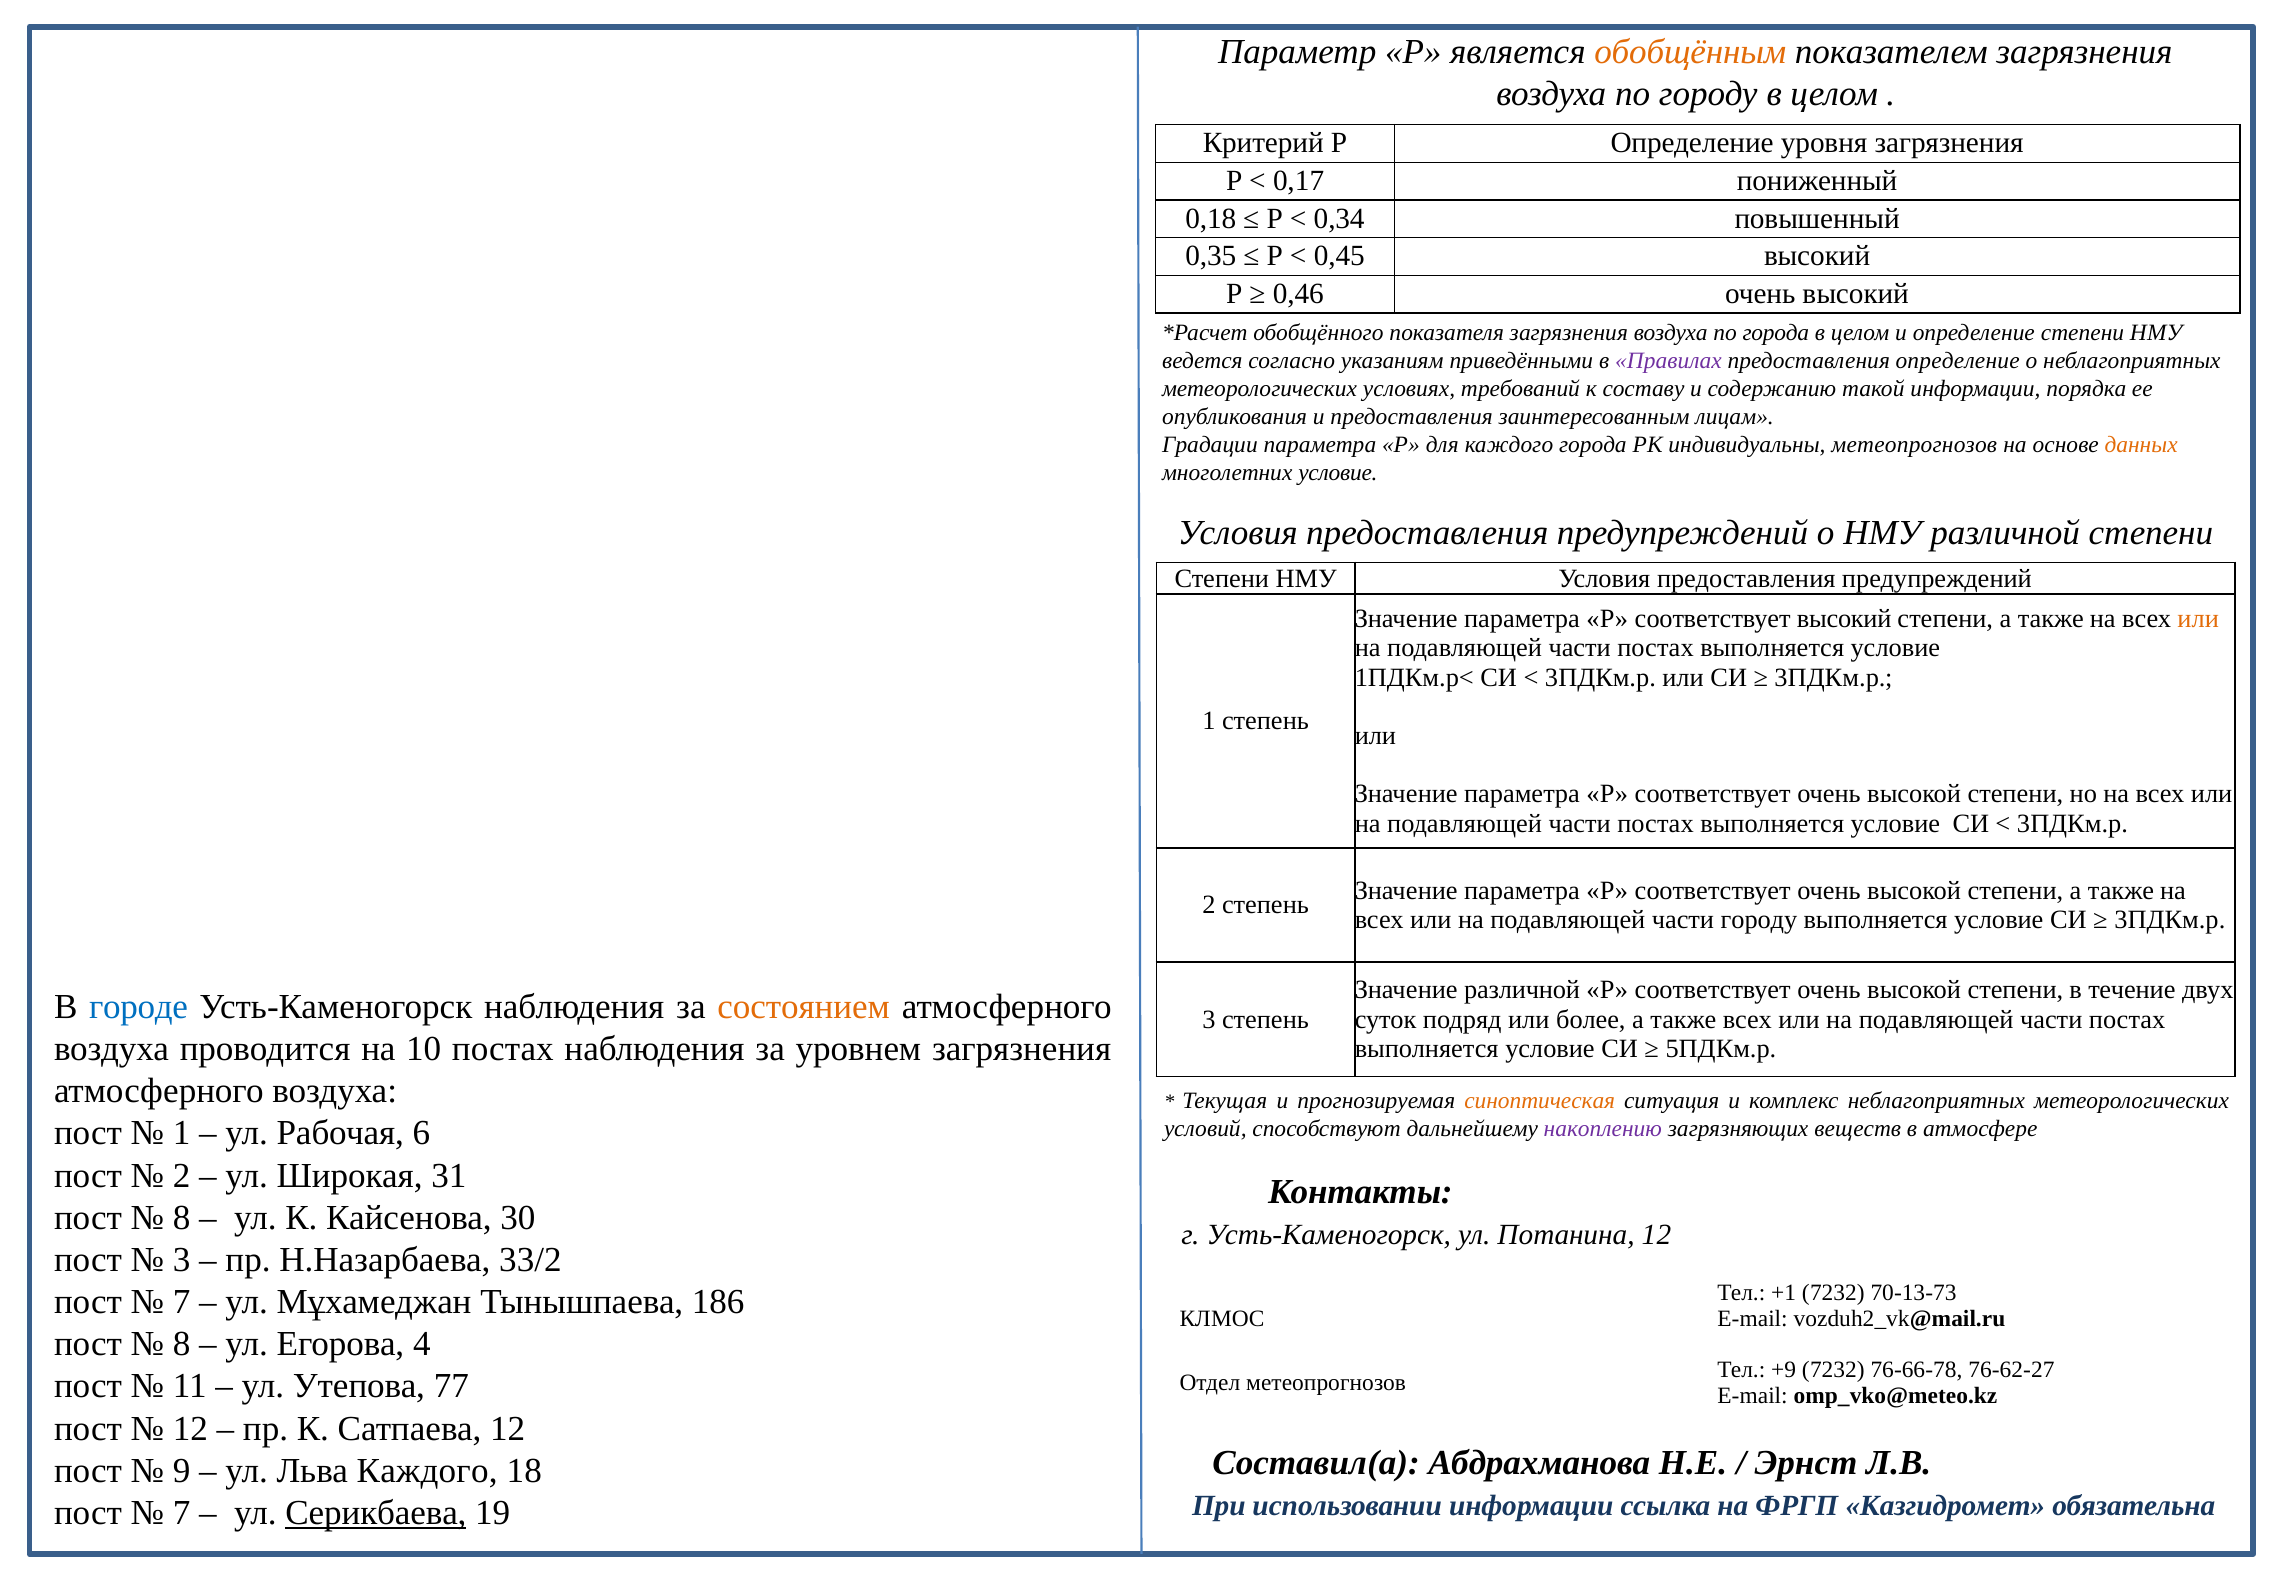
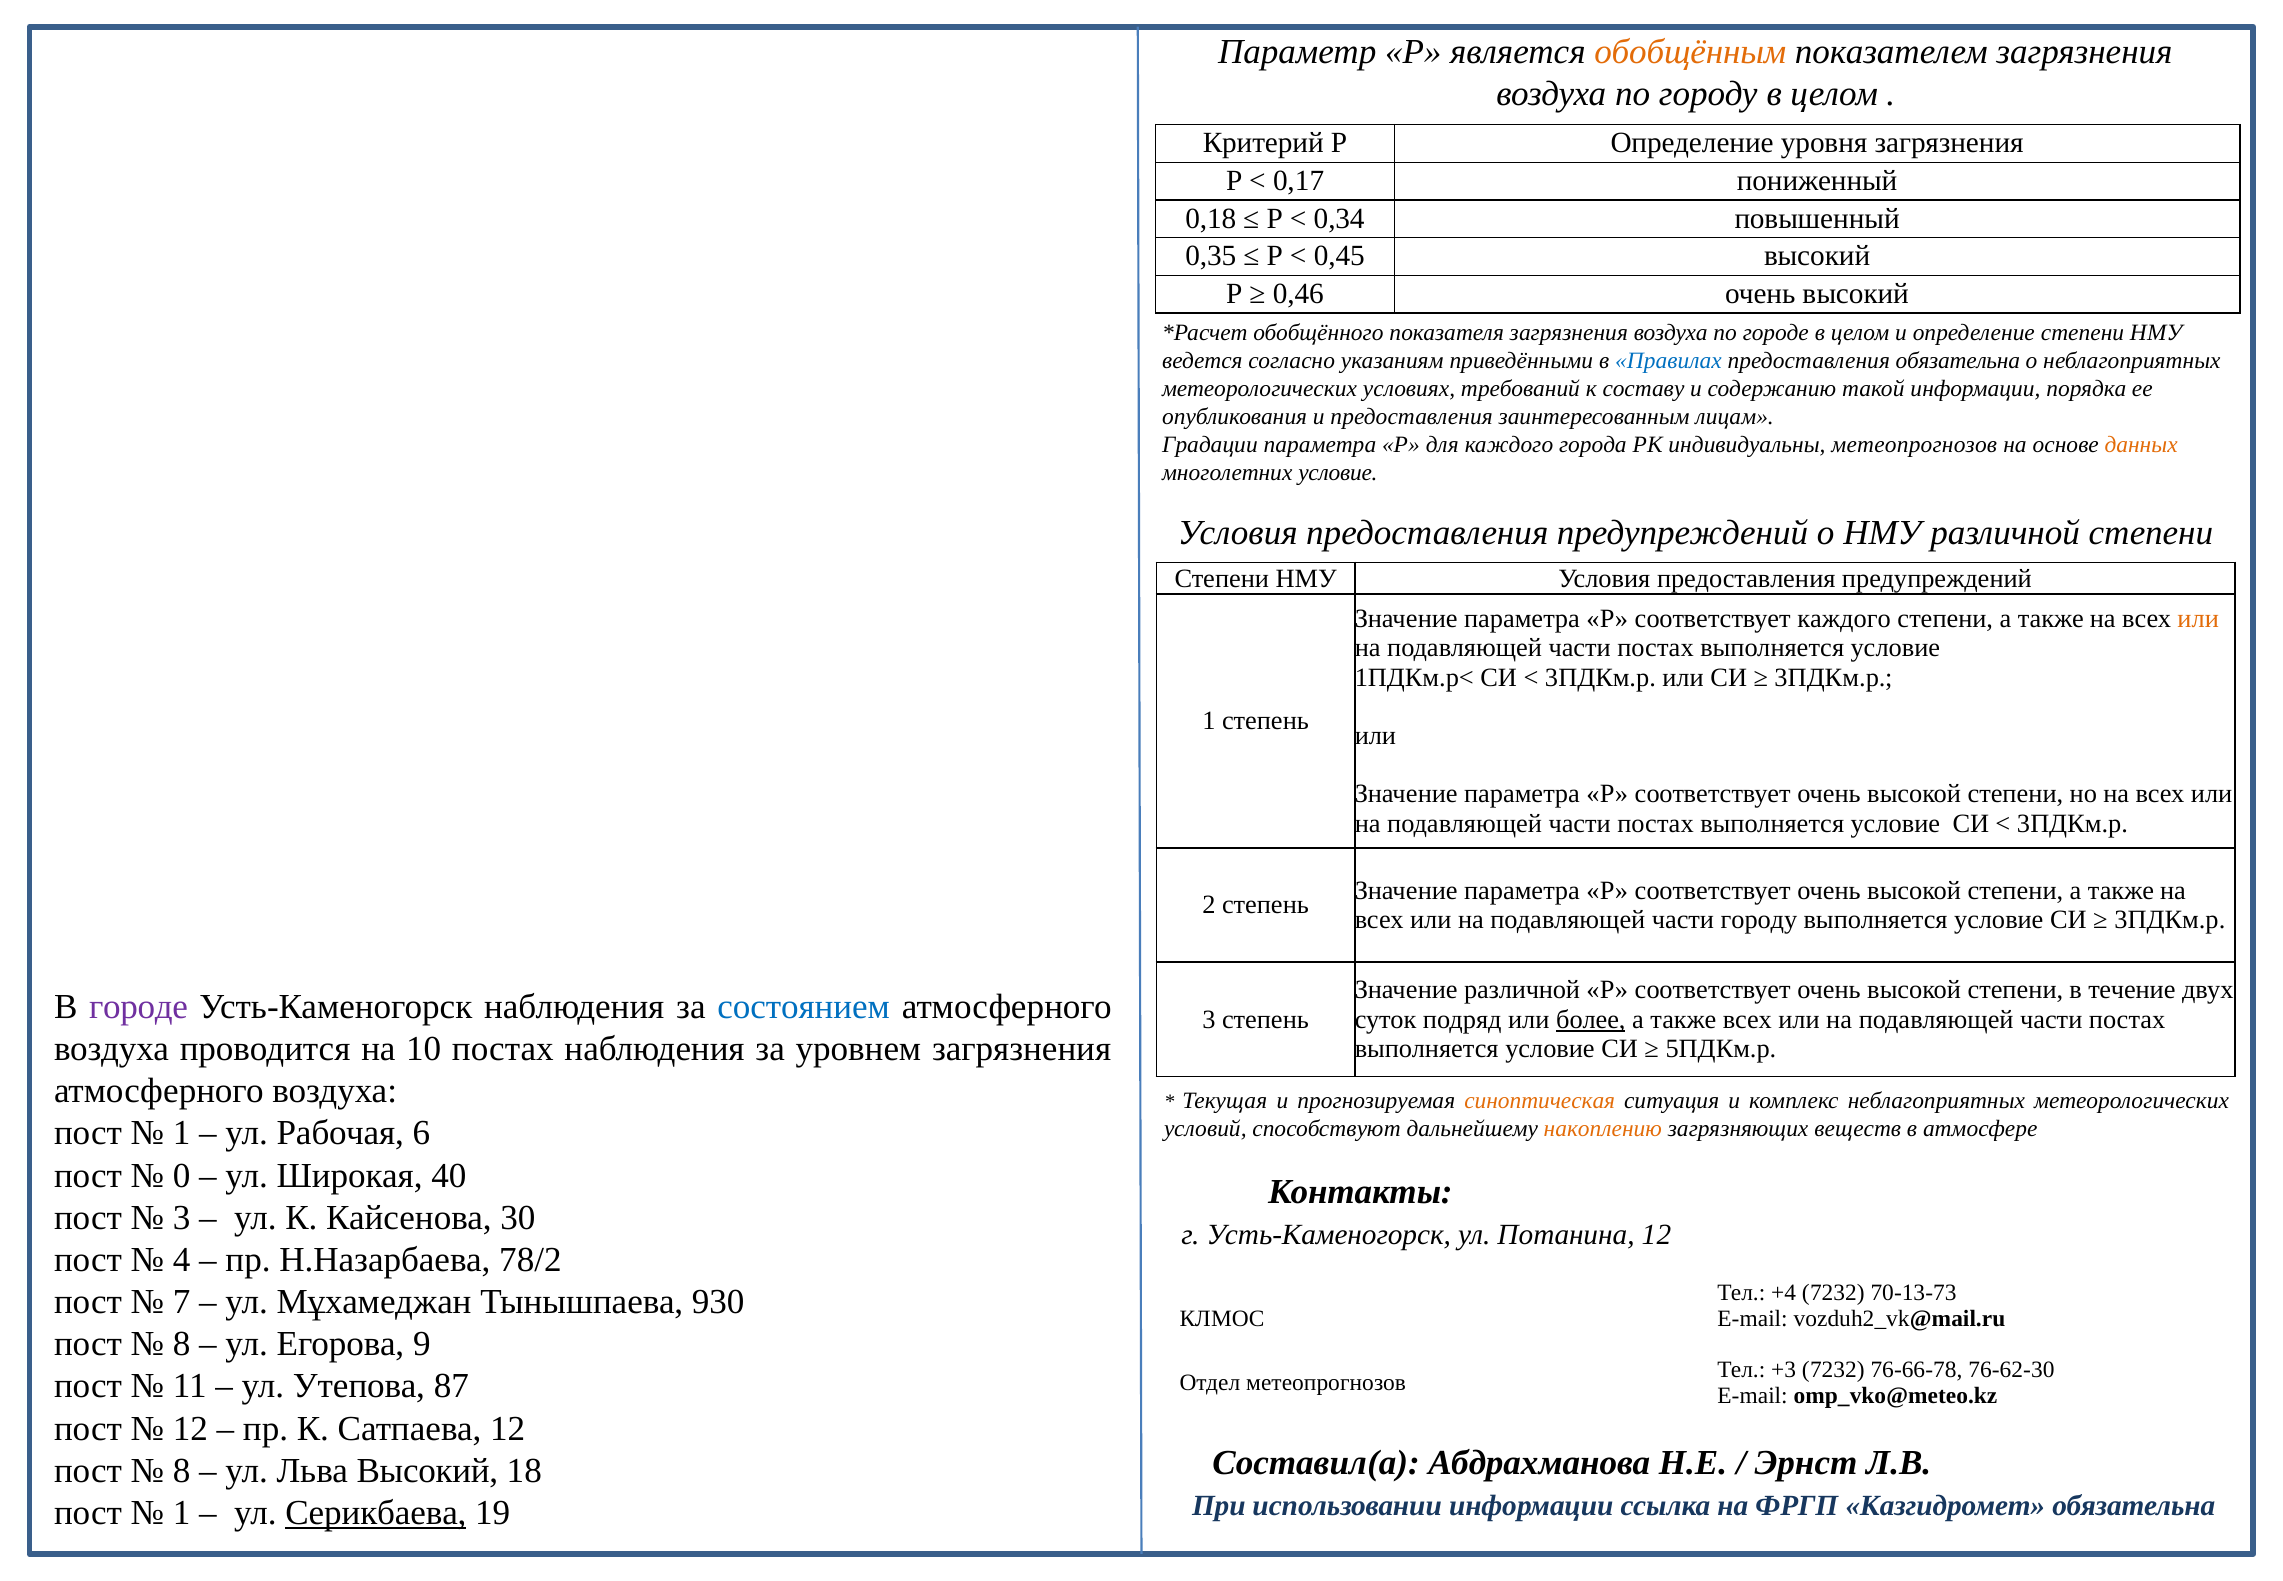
по города: города -> городе (1776, 333)
Правилах colour: purple -> blue (1668, 361)
предоставления определение: определение -> обязательна (1958, 361)
соответствует высокий: высокий -> каждого (1844, 619)
городе colour: blue -> purple (139, 1007)
состоянием colour: orange -> blue (804, 1007)
более underline: none -> present (1591, 1019)
накоплению colour: purple -> orange (1603, 1129)
2: 2 -> 0 (182, 1175)
31: 31 -> 40 (449, 1175)
8: 8 -> 3 (182, 1217)
3: 3 -> 4 (182, 1259)
33/2: 33/2 -> 78/2 (530, 1259)
+1: +1 -> +4 (1784, 1292)
186: 186 -> 930 (718, 1302)
4: 4 -> 9 (422, 1344)
+9: +9 -> +3 (1784, 1370)
76-62-27: 76-62-27 -> 76-62-30 (2011, 1370)
77: 77 -> 87 (451, 1386)
9: 9 -> 8 (182, 1470)
Льва Каждого: Каждого -> Высокий (427, 1470)
7: 7 -> 1 (182, 1512)
